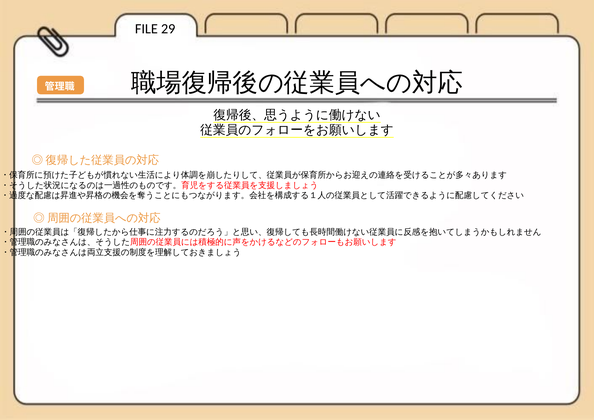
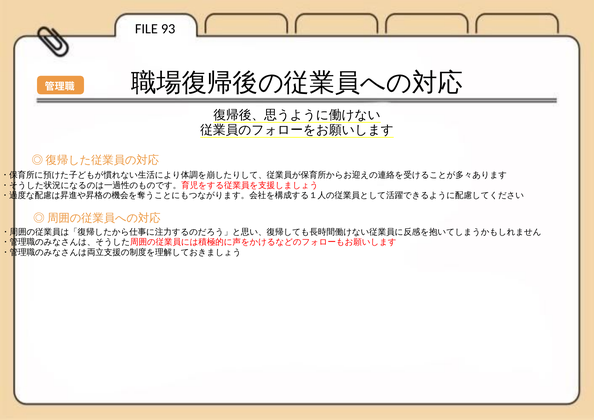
29: 29 -> 93 (168, 29)
